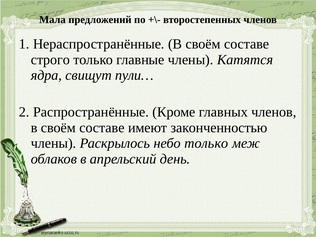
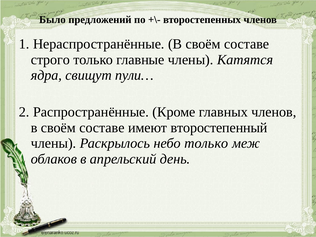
Мала: Мала -> Было (52, 20)
законченностью: законченностью -> второстепенный (219, 128)
